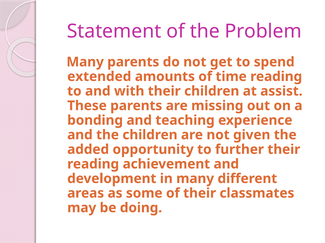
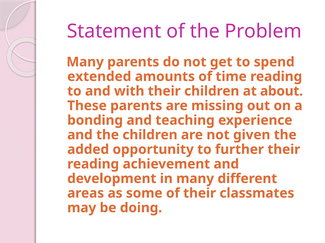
assist: assist -> about (282, 91)
